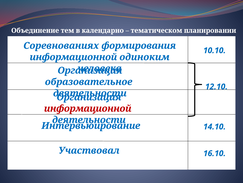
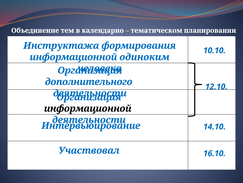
Соревнованиях: Соревнованиях -> Инструктажа (61, 46)
образовательное: образовательное -> дополнительного (89, 82)
информационной colour: red -> black (88, 108)
